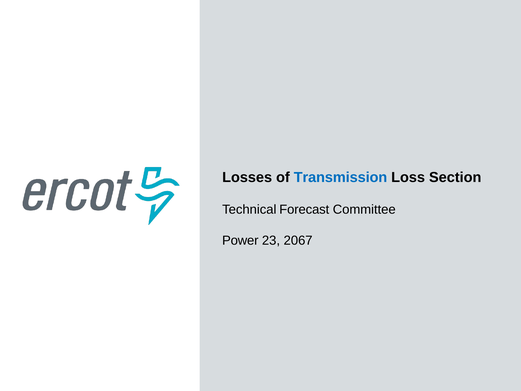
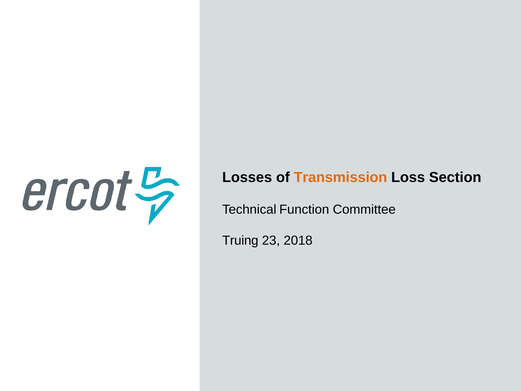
Transmission colour: blue -> orange (341, 177)
Forecast: Forecast -> Function (304, 209)
Power: Power -> Truing (240, 241)
2067: 2067 -> 2018 (298, 241)
